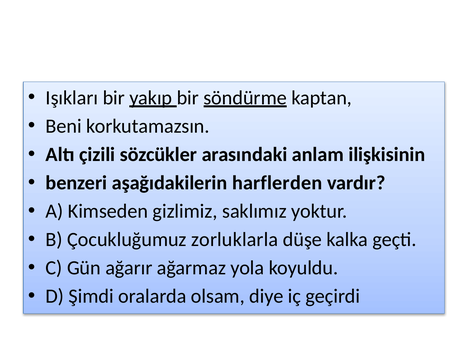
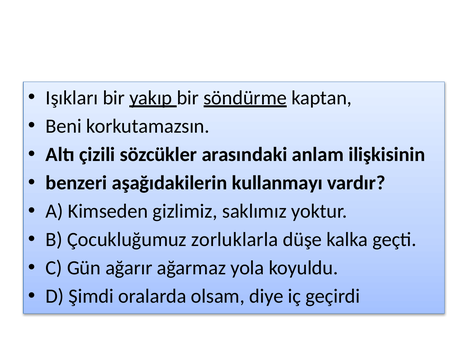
harflerden: harflerden -> kullanmayı (277, 183)
